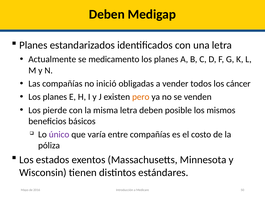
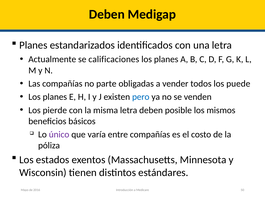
medicamento: medicamento -> calificaciones (114, 59)
inició: inició -> parte (106, 84)
cáncer: cáncer -> puede (238, 84)
pero colour: orange -> blue (141, 97)
